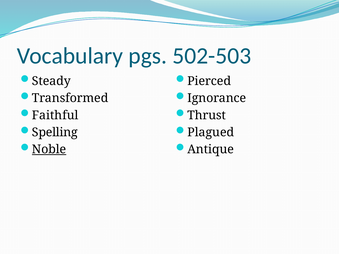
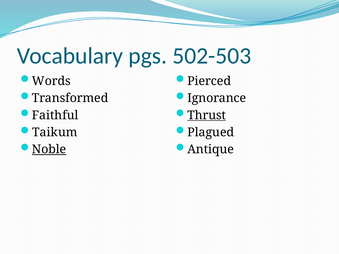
Steady: Steady -> Words (51, 81)
Thrust underline: none -> present (207, 115)
Spelling: Spelling -> Taikum (55, 132)
